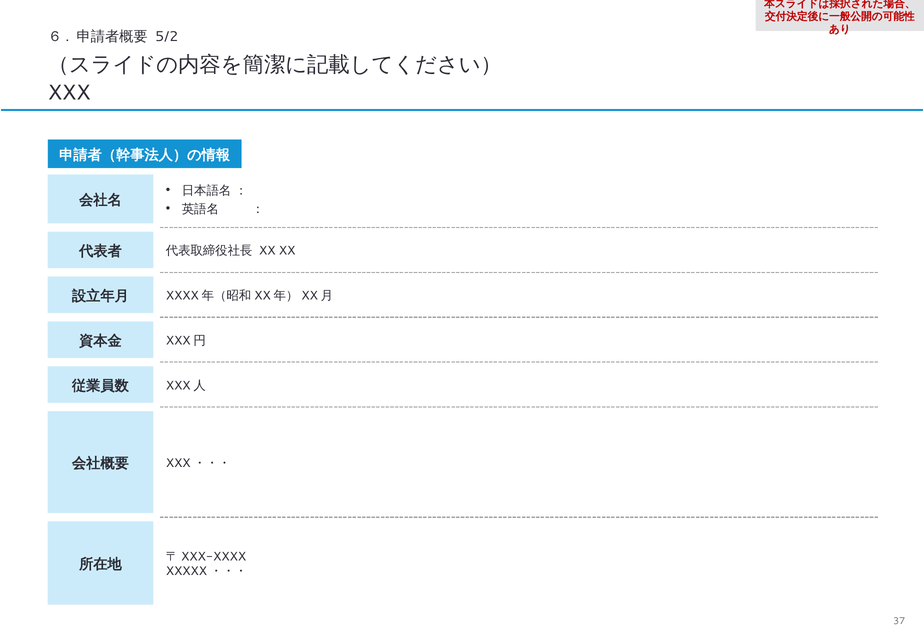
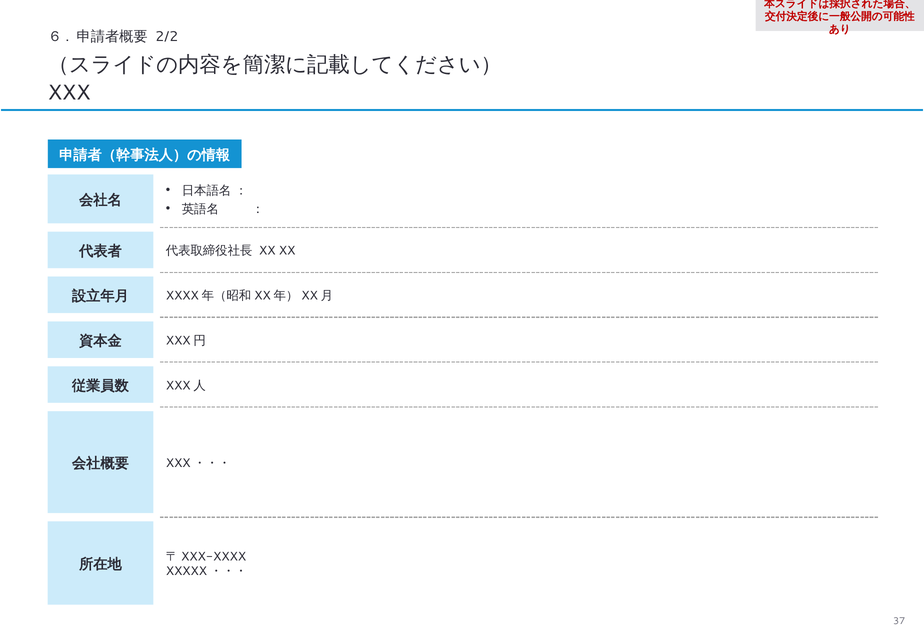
5/2: 5/2 -> 2/2 (167, 37)
